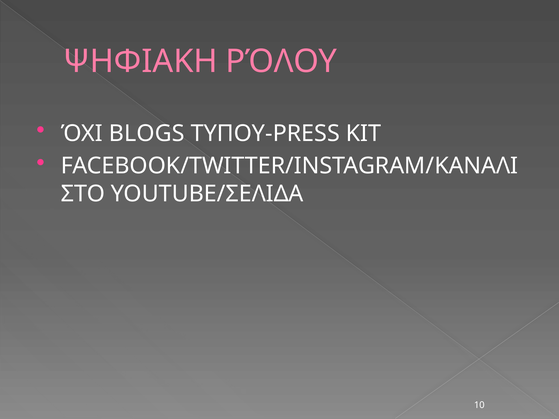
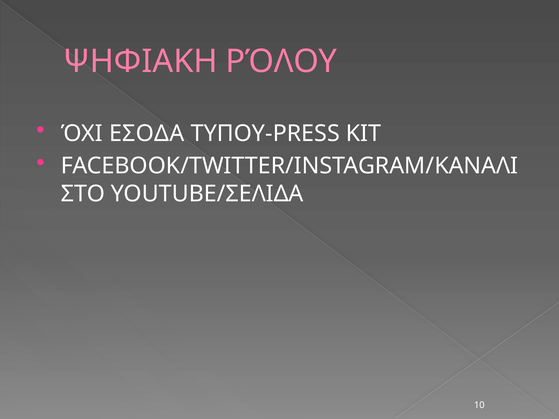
BLOGS: BLOGS -> ΕΣΟΔΑ (147, 133)
